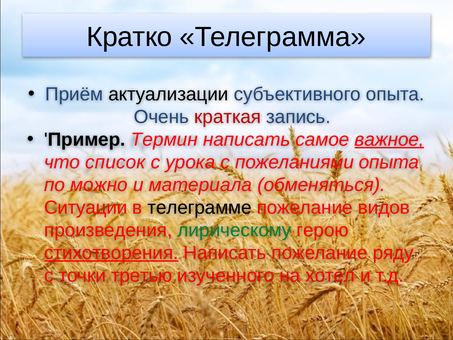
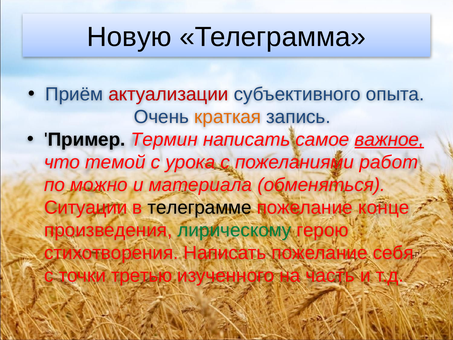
Кратко: Кратко -> Новую (129, 37)
актуализации colour: black -> red (168, 94)
краткая colour: red -> orange (228, 117)
список: список -> темой (115, 162)
пожеланиями опыта: опыта -> работ (389, 162)
видов: видов -> конце (384, 207)
стихотворения underline: present -> none (111, 253)
ряду: ряду -> себя (393, 253)
хотел: хотел -> часть (330, 275)
